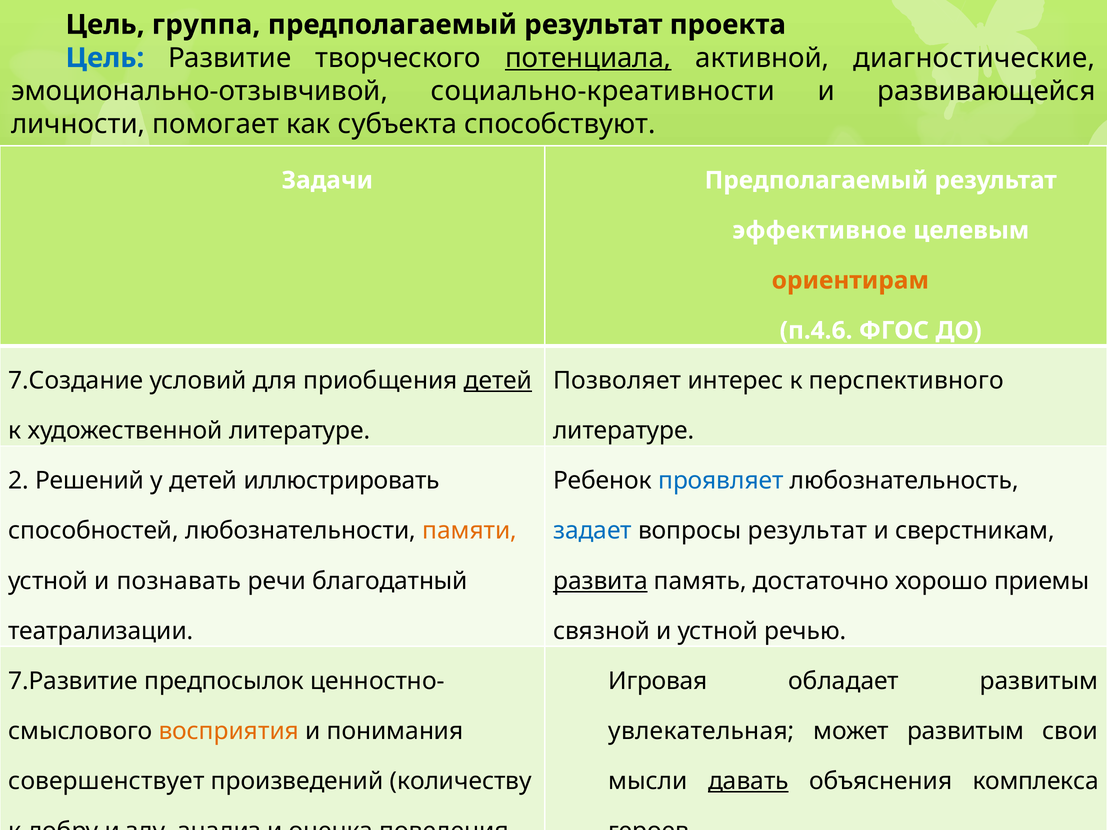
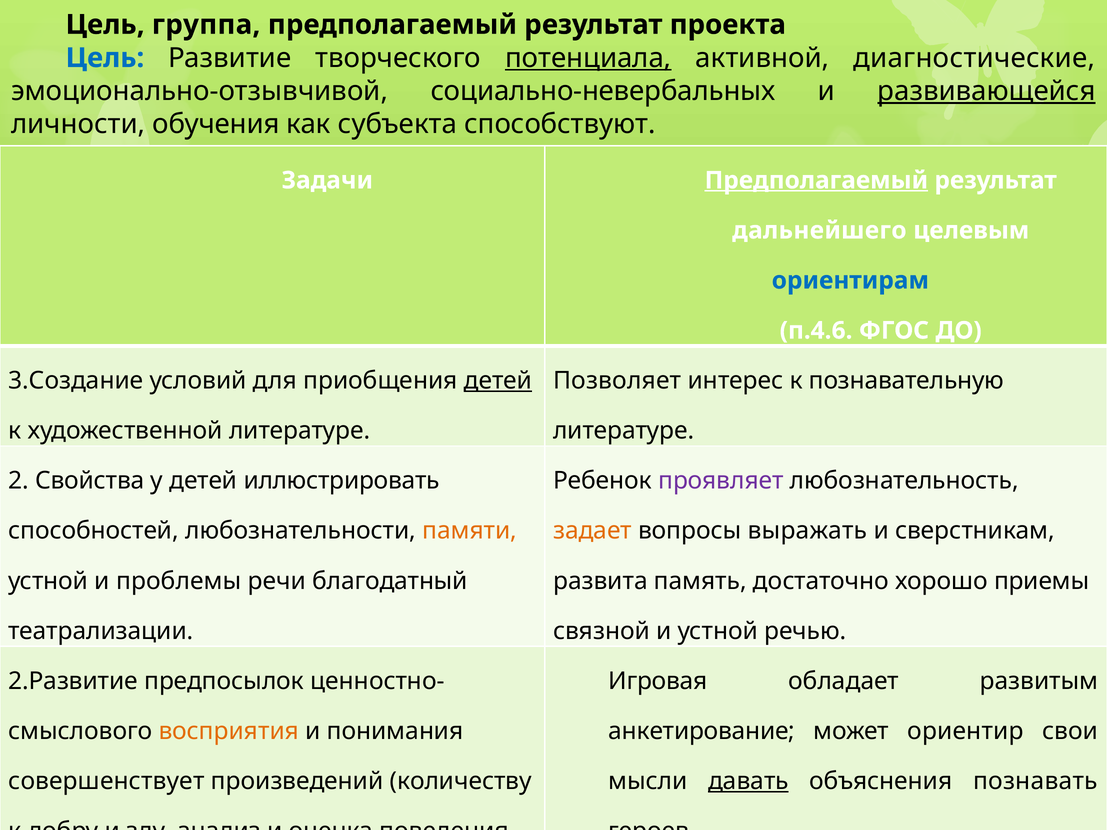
социально-креативности: социально-креативности -> социально-невербальных (603, 91)
развивающейся underline: none -> present (987, 91)
помогает: помогает -> обучения (216, 124)
Предполагаемый underline: none -> present (816, 180)
эффективное: эффективное -> дальнейшего (819, 231)
ориентирам colour: orange -> blue (850, 281)
7.Создание: 7.Создание -> 3.Создание (76, 381)
перспективного: перспективного -> познавательную (906, 381)
Решений: Решений -> Свойства (90, 481)
проявляет colour: blue -> purple (721, 481)
задает colour: blue -> orange (593, 531)
вопросы результат: результат -> выражать (807, 531)
познавать: познавать -> проблемы (179, 581)
развита underline: present -> none (600, 581)
7.Развитие: 7.Развитие -> 2.Развитие (73, 681)
увлекательная: увлекательная -> анкетирование (702, 731)
может развитым: развитым -> ориентир (966, 731)
комплекса: комплекса -> познавать (1035, 781)
